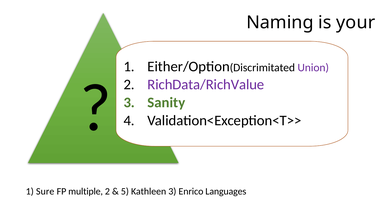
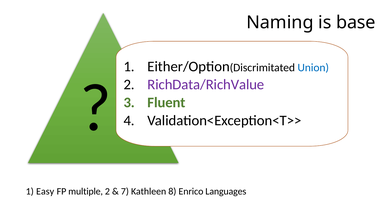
your: your -> base (356, 23)
Union colour: purple -> blue (313, 68)
Sanity: Sanity -> Fluent (166, 103)
Sure: Sure -> Easy (45, 192)
5: 5 -> 7 (125, 192)
Kathleen 3: 3 -> 8 (172, 192)
